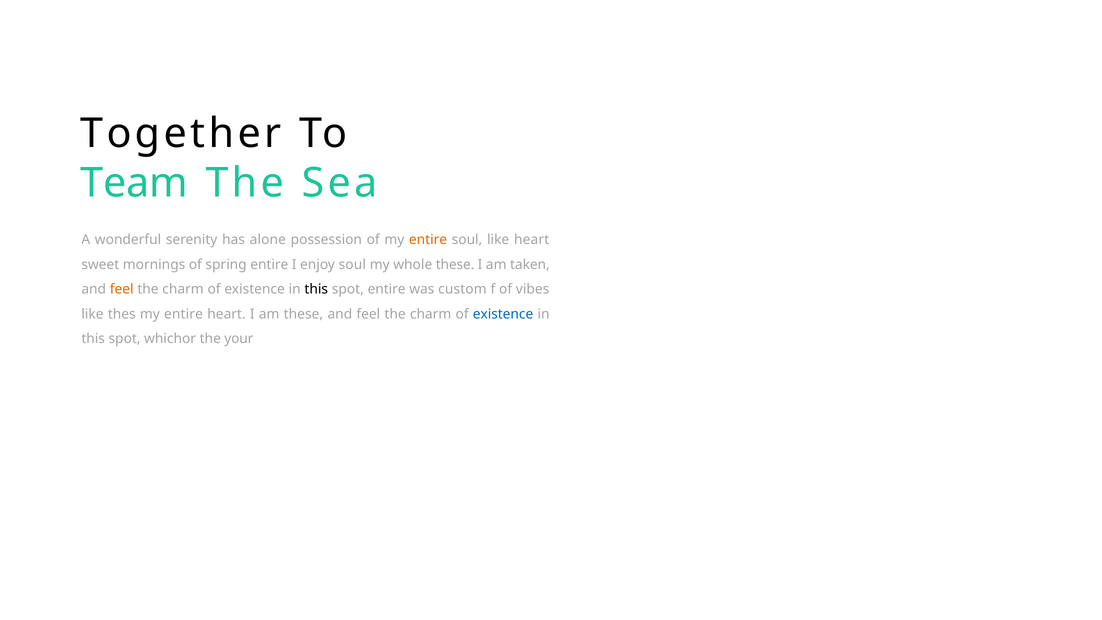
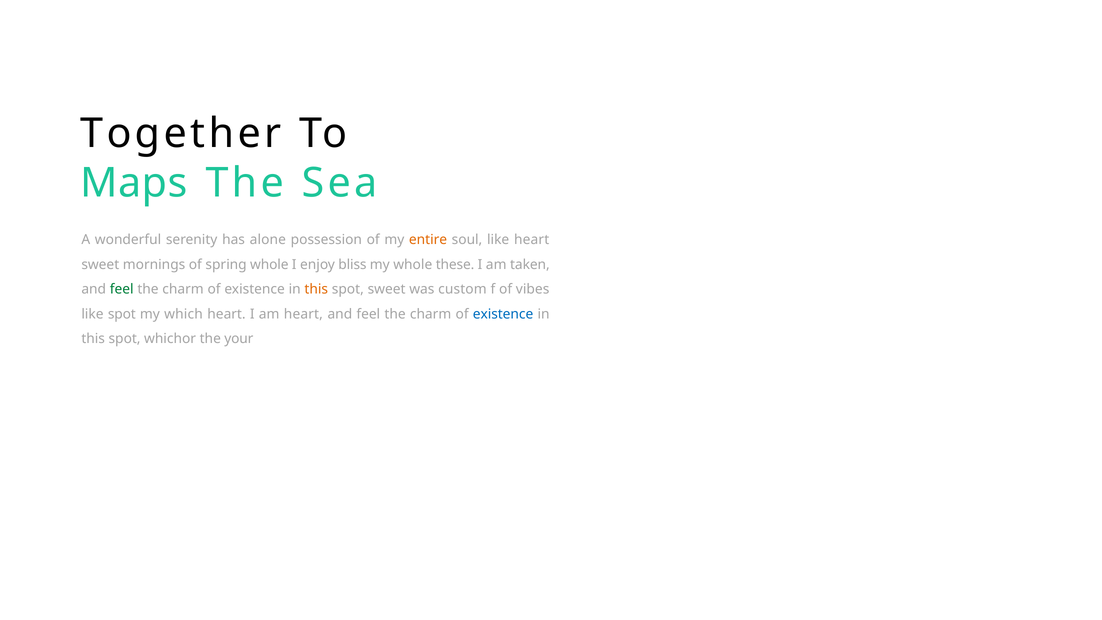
Team: Team -> Maps (134, 183)
spring entire: entire -> whole (269, 264)
enjoy soul: soul -> bliss (352, 264)
feel colour: orange -> green (122, 289)
this colour: black -> orange (316, 289)
spot entire: entire -> sweet (387, 289)
like thes: thes -> spot (122, 314)
entire: entire -> which (183, 314)
am these: these -> heart (303, 314)
